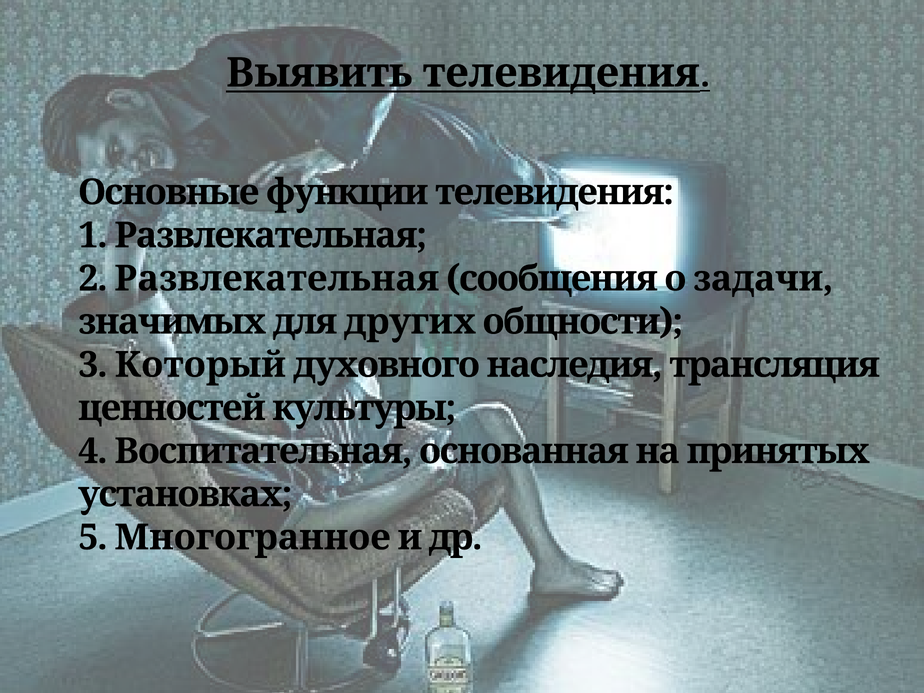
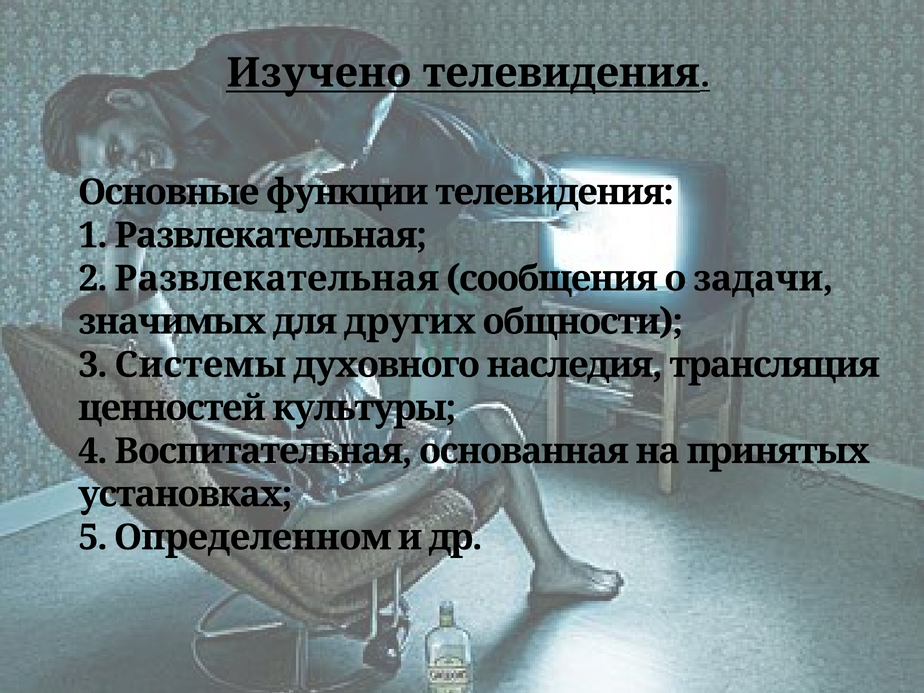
Выявить: Выявить -> Изучено (319, 73)
Который: Который -> Системы (200, 365)
Многогранное: Многогранное -> Определенном (253, 537)
